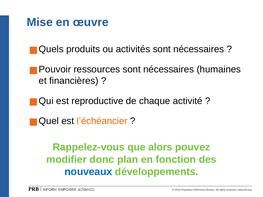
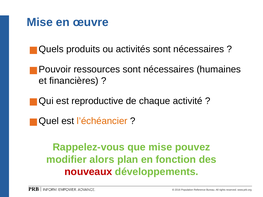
que alors: alors -> mise (160, 147)
donc: donc -> alors (102, 160)
nouveaux colour: blue -> red (88, 172)
